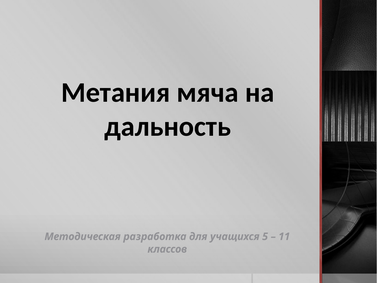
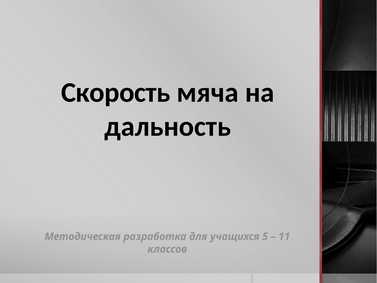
Метания: Метания -> Скорость (116, 92)
